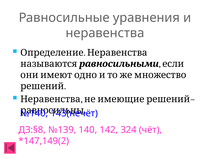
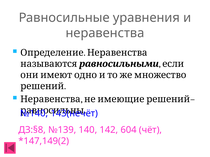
324: 324 -> 604 (129, 130)
